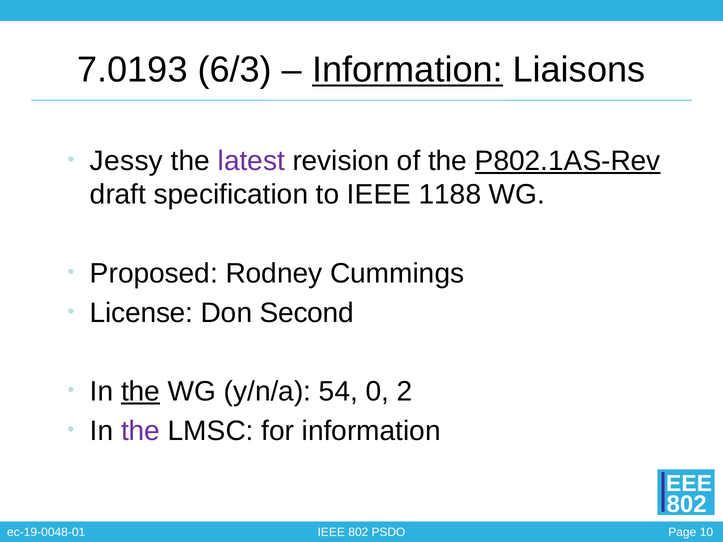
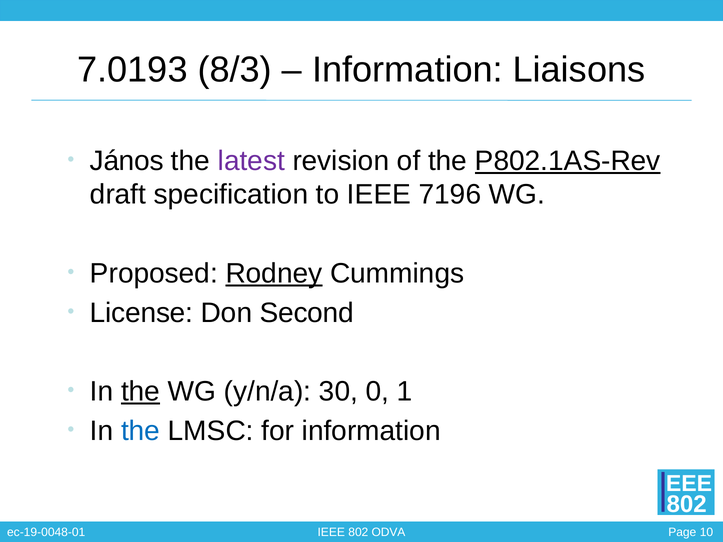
6/3: 6/3 -> 8/3 (235, 70)
Information underline: present -> none (407, 70)
Jessy: Jessy -> János (127, 161)
1188: 1188 -> 7196 (450, 195)
Rodney underline: none -> present (274, 273)
54: 54 -> 30 (338, 392)
2: 2 -> 1 (405, 392)
the colour: purple -> blue (141, 431)
PSDO: PSDO -> ODVA (388, 533)
